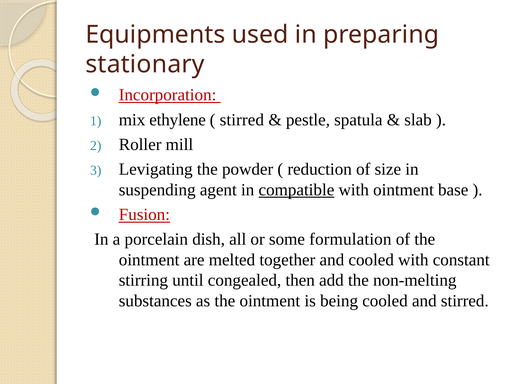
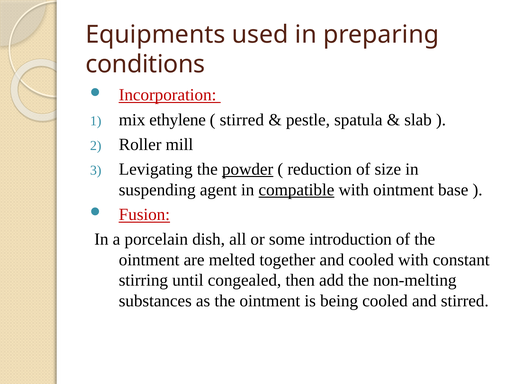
stationary: stationary -> conditions (145, 64)
powder underline: none -> present (248, 169)
formulation: formulation -> introduction (350, 239)
